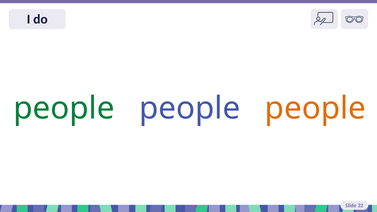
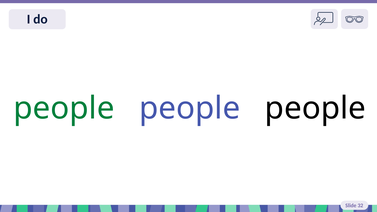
people colour: orange -> black (315, 108)
